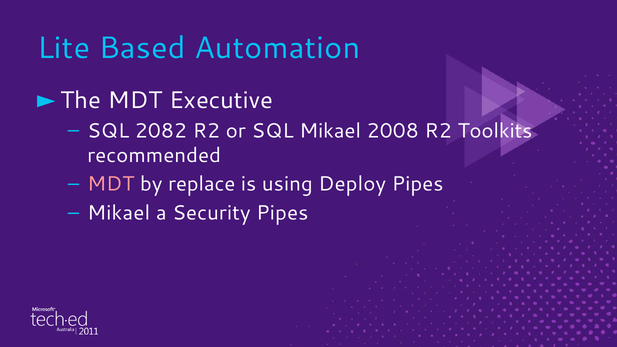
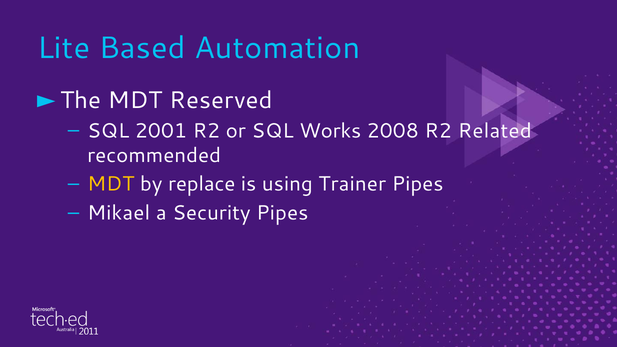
Executive: Executive -> Reserved (221, 100)
2082: 2082 -> 2001 (161, 131)
SQL Mikael: Mikael -> Works (330, 131)
Toolkits: Toolkits -> Related (495, 131)
MDT colour: pink -> yellow (111, 184)
Deploy: Deploy -> Trainer (352, 184)
